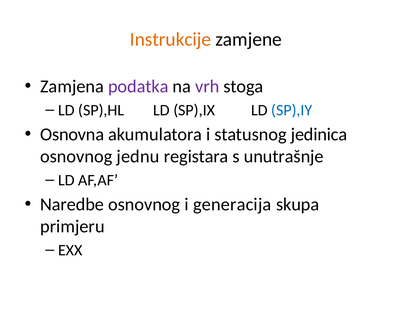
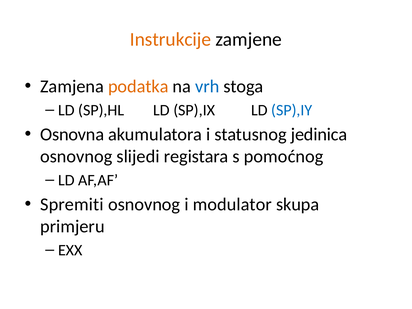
podatka colour: purple -> orange (138, 86)
vrh colour: purple -> blue (207, 86)
jednu: jednu -> slijedi (138, 157)
unutrašnje: unutrašnje -> pomoćnog (284, 157)
Naredbe: Naredbe -> Spremiti (72, 205)
generacija: generacija -> modulator (232, 205)
